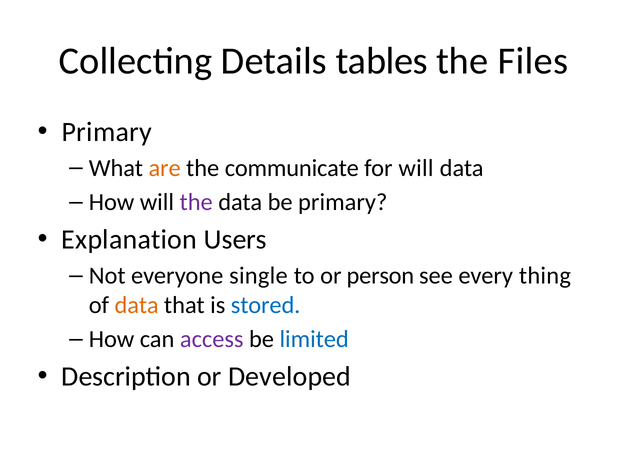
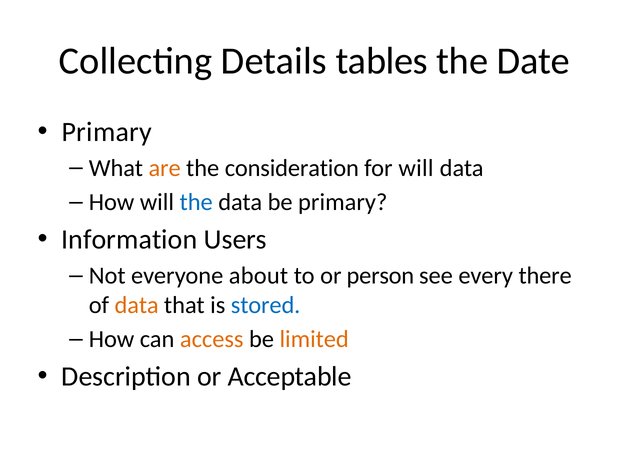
Files: Files -> Date (533, 61)
communicate: communicate -> consideration (292, 168)
the colour: purple -> blue (196, 202)
Explanation: Explanation -> Information (129, 240)
single: single -> about (258, 276)
thing: thing -> there (545, 276)
access colour: purple -> orange (212, 339)
limited colour: blue -> orange (314, 339)
Developed: Developed -> Acceptable (290, 376)
